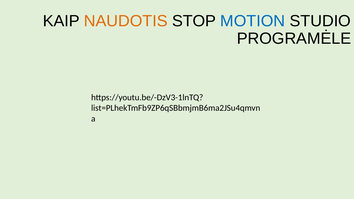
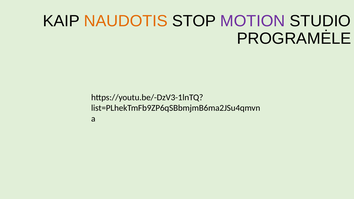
MOTION colour: blue -> purple (253, 21)
